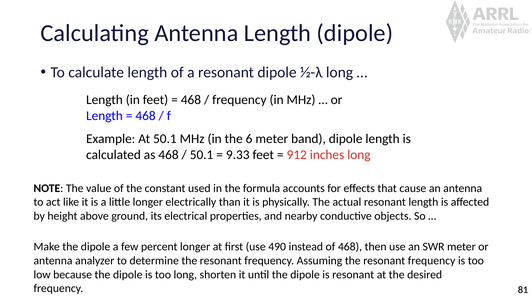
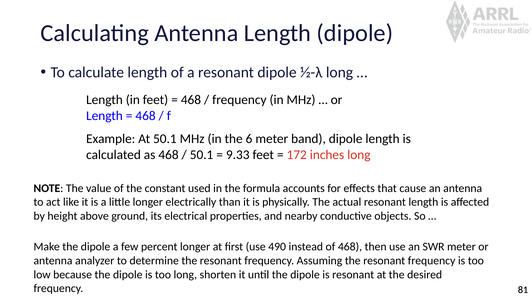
912: 912 -> 172 (297, 155)
